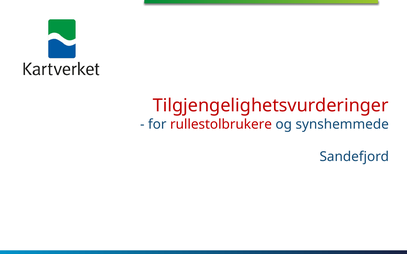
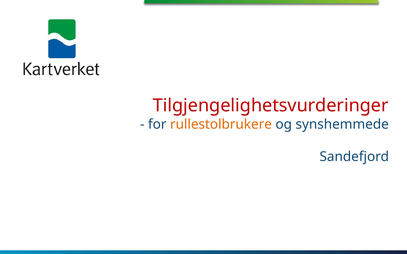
rullestolbrukere colour: red -> orange (221, 124)
